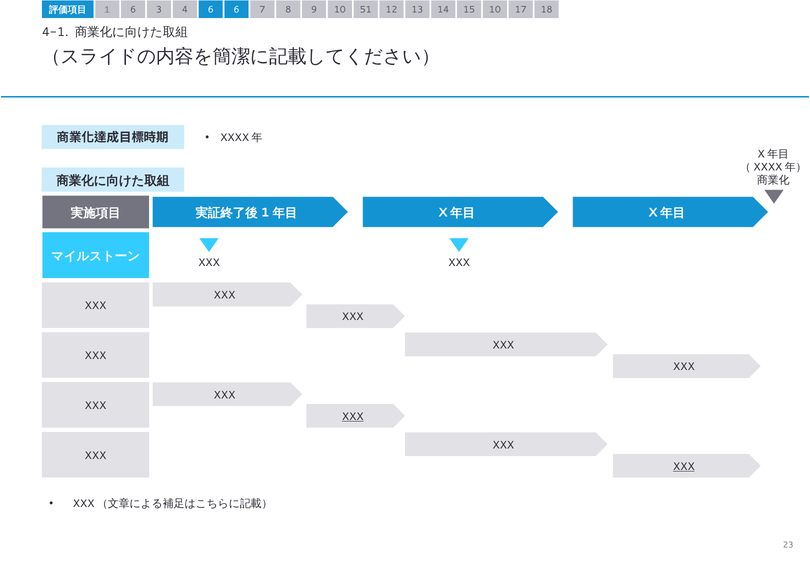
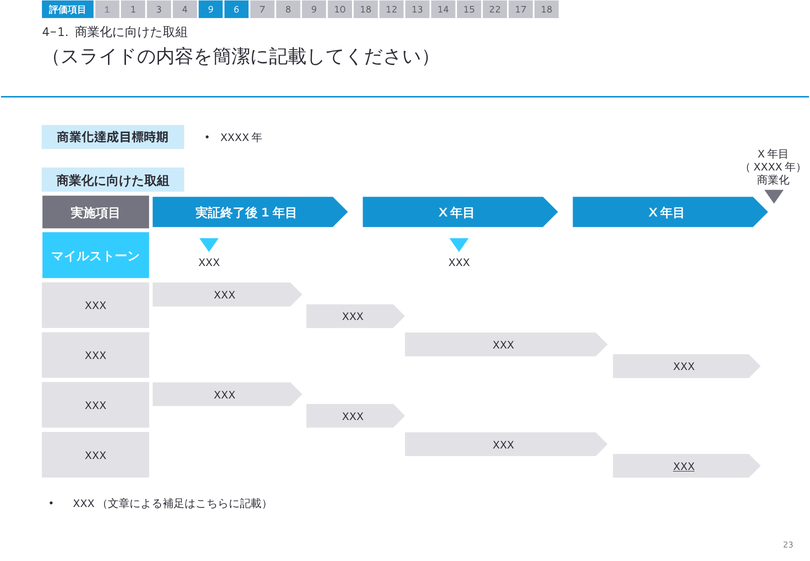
１ 6: 6 -> 1 (133, 10)
4 6: 6 -> 9 (211, 10)
10 51: 51 -> 18 (366, 10)
15 10: 10 -> 22 (495, 10)
XXX underline: present -> none (353, 416)
